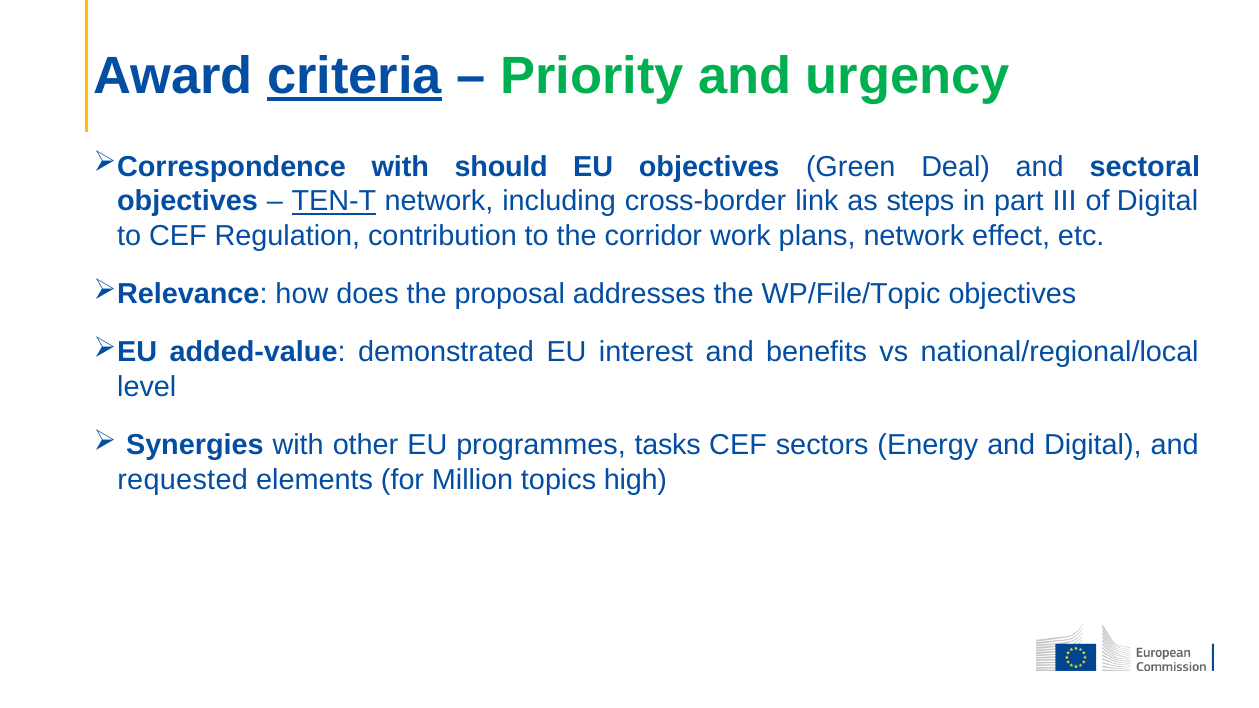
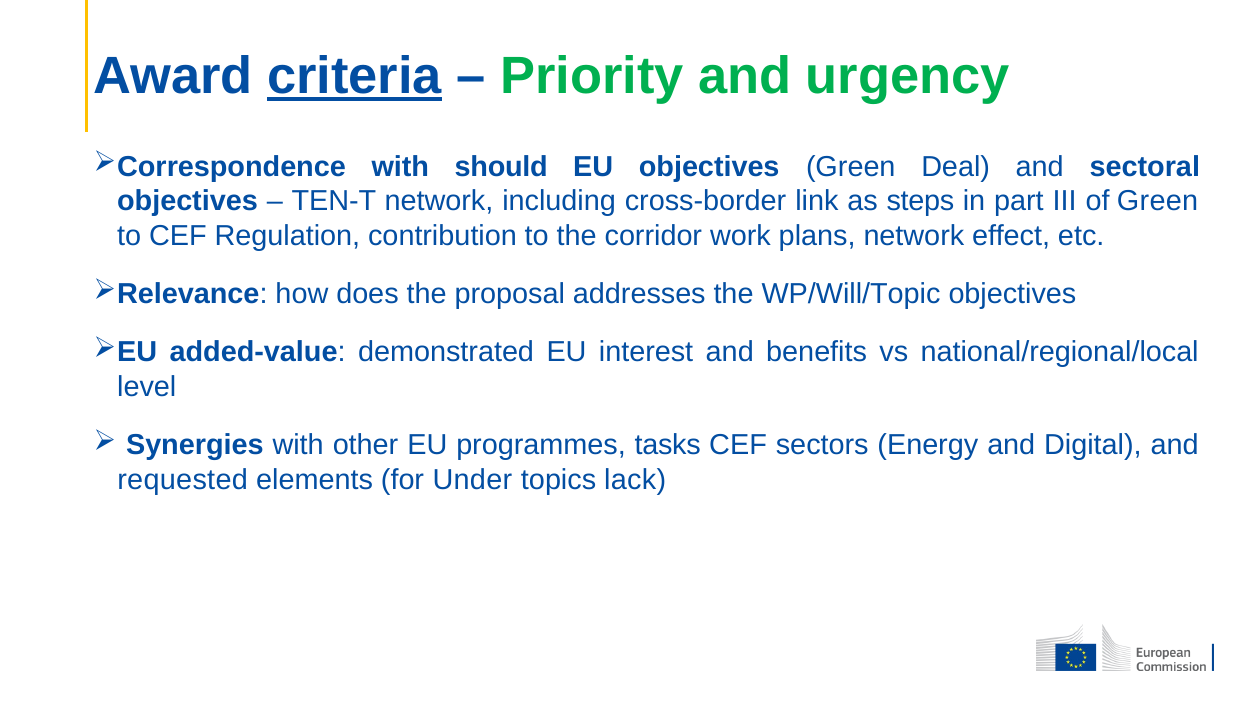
TEN-T underline: present -> none (334, 201)
of Digital: Digital -> Green (1158, 201)
WP/File/Topic: WP/File/Topic -> WP/Will/Topic (851, 294)
Million: Million -> Under (472, 480)
high: high -> lack (635, 480)
